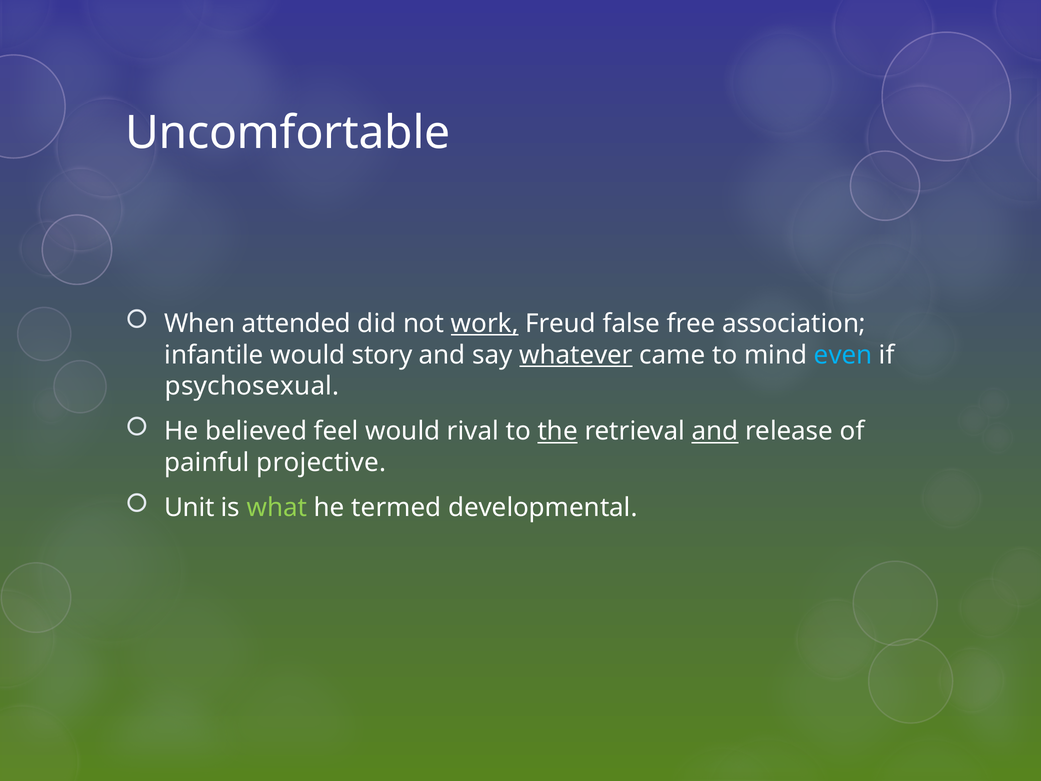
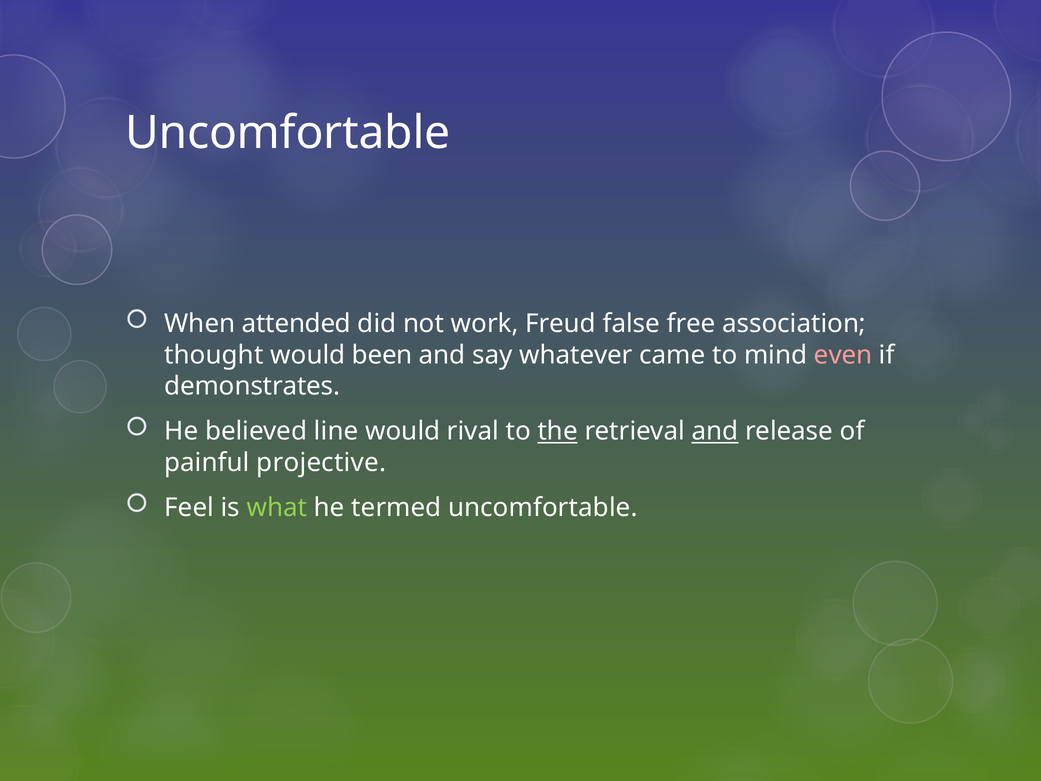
work underline: present -> none (485, 324)
infantile: infantile -> thought (214, 355)
story: story -> been (382, 355)
whatever underline: present -> none (576, 355)
even colour: light blue -> pink (843, 355)
psychosexual: psychosexual -> demonstrates (252, 386)
feel: feel -> line (336, 431)
Unit: Unit -> Feel (189, 508)
termed developmental: developmental -> uncomfortable (543, 508)
